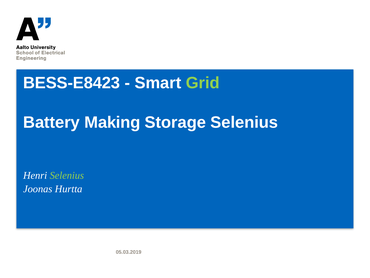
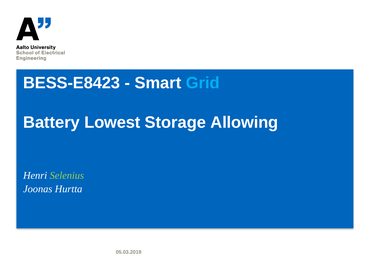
Grid colour: light green -> light blue (203, 83)
Making: Making -> Lowest (112, 122)
Storage Selenius: Selenius -> Allowing (244, 122)
